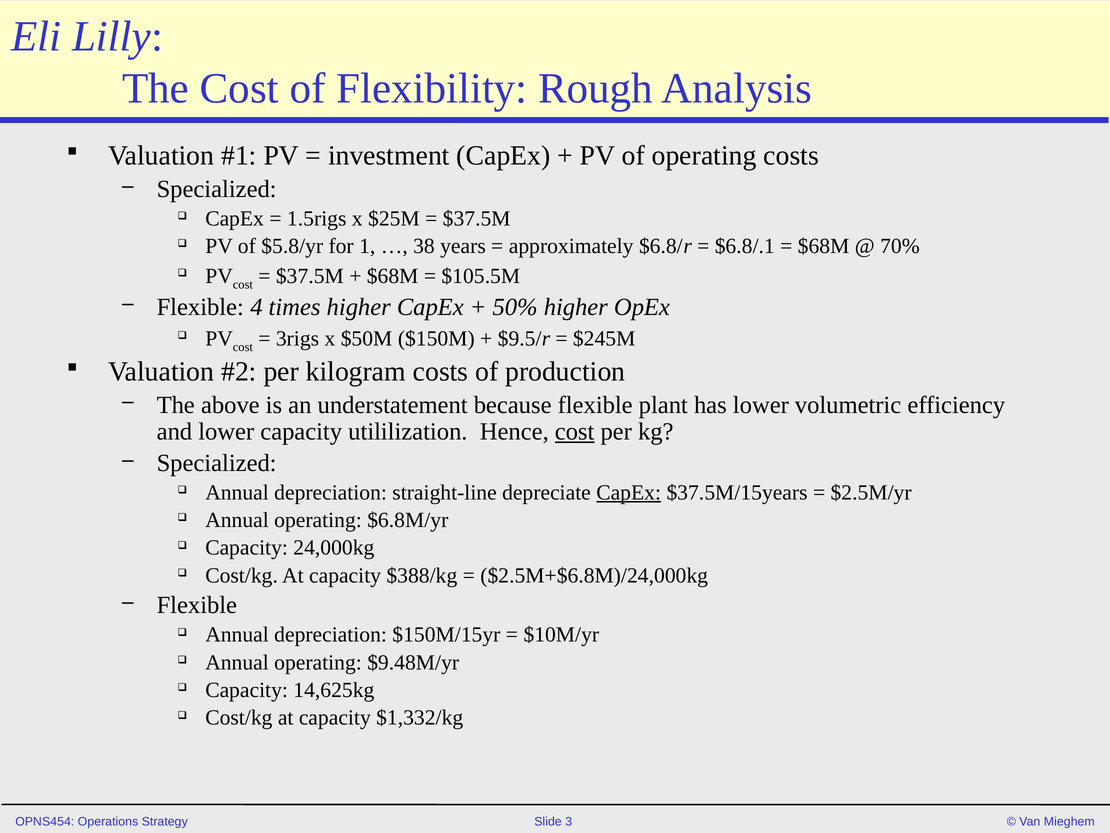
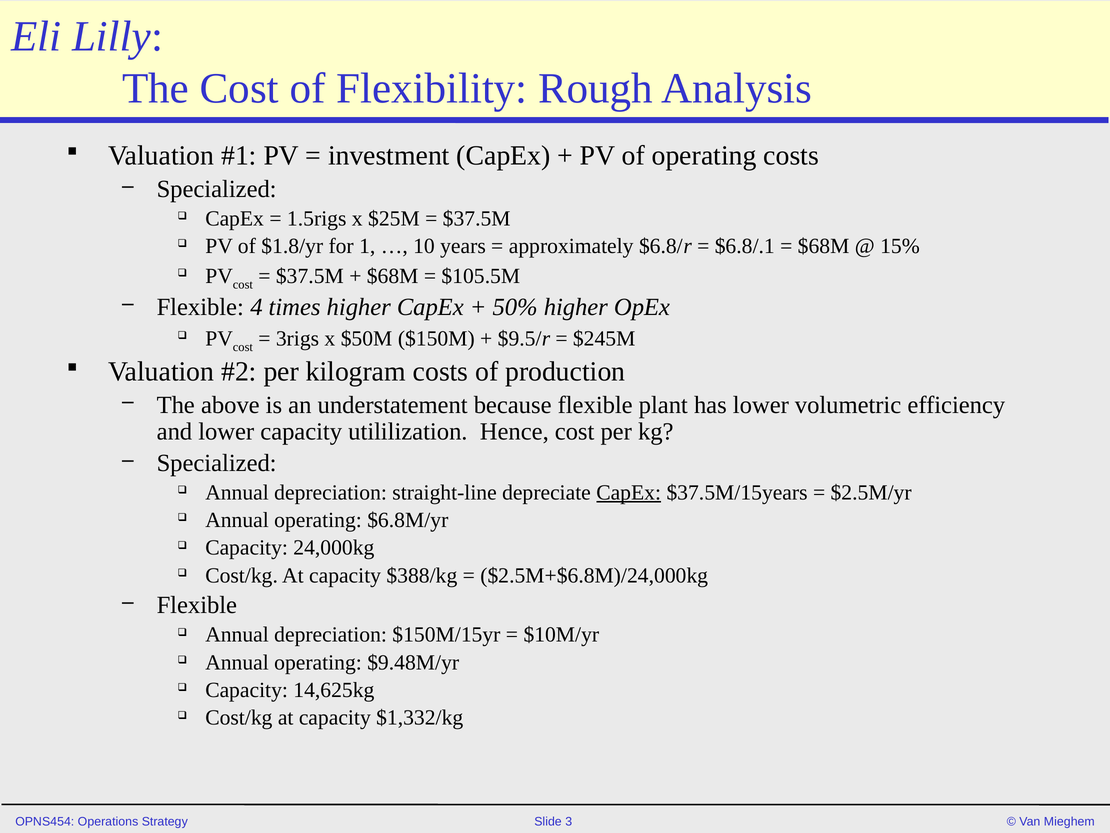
$5.8/yr: $5.8/yr -> $1.8/yr (292, 246)
38: 38 -> 10 (424, 246)
70%: 70% -> 15% (900, 246)
cost underline: present -> none (575, 431)
